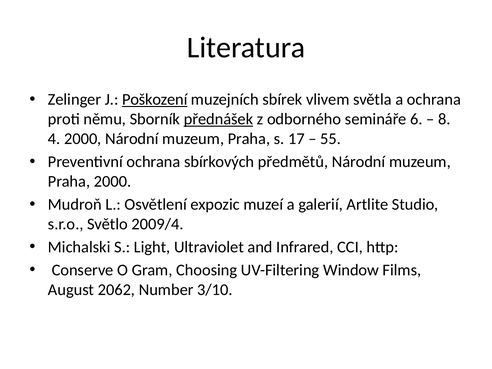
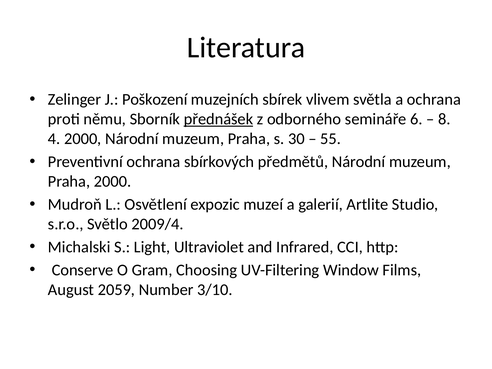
Poškození underline: present -> none (155, 100)
17: 17 -> 30 (296, 139)
2062: 2062 -> 2059 (116, 290)
